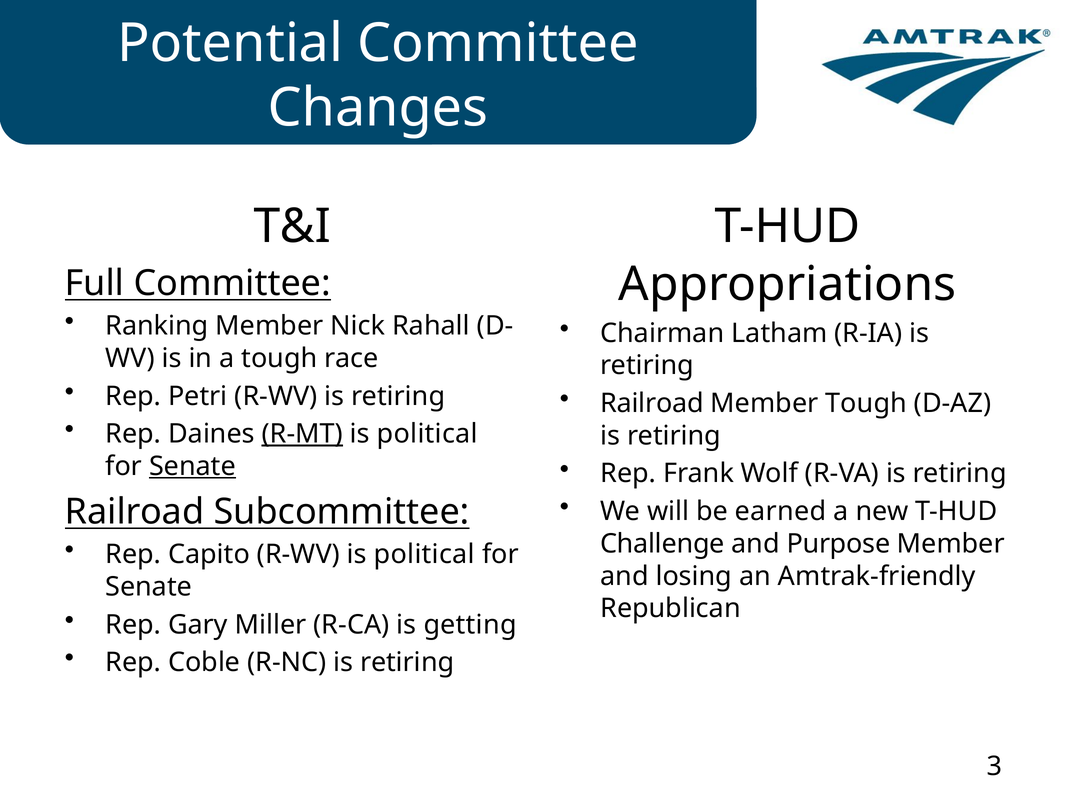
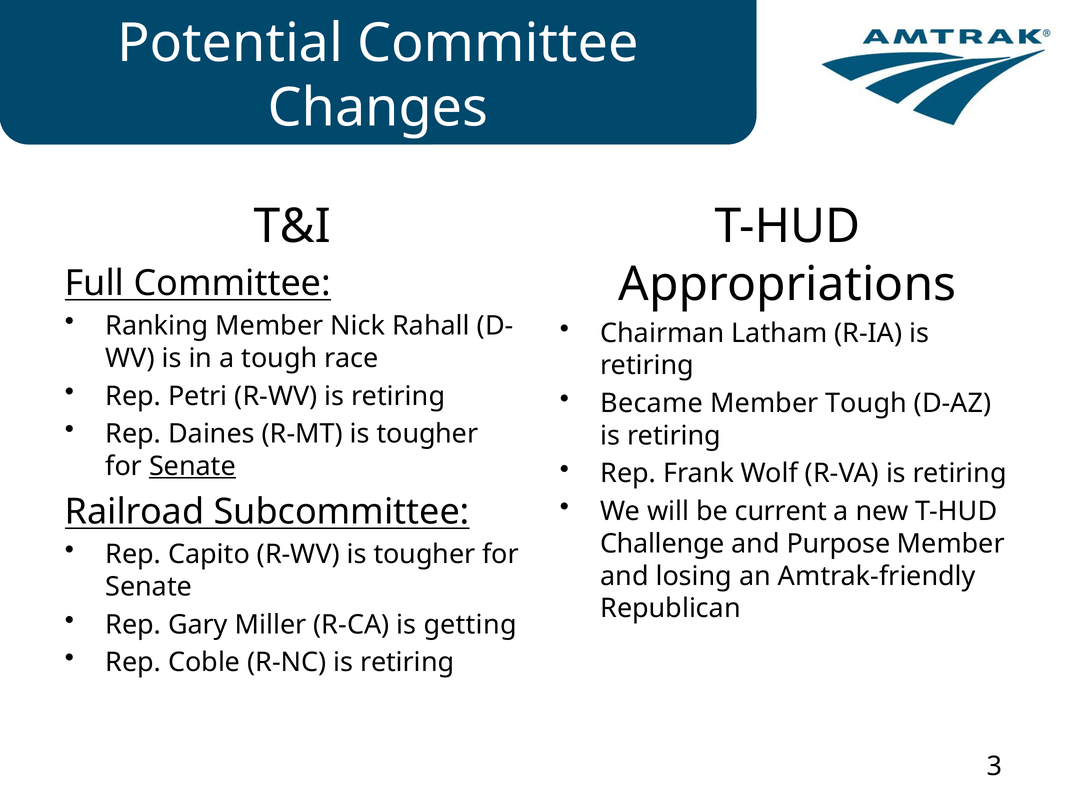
Railroad: Railroad -> Became (652, 403)
R-MT underline: present -> none (302, 434)
political: political -> tougher (427, 434)
earned: earned -> current (781, 511)
R-WV is political: political -> tougher (424, 554)
